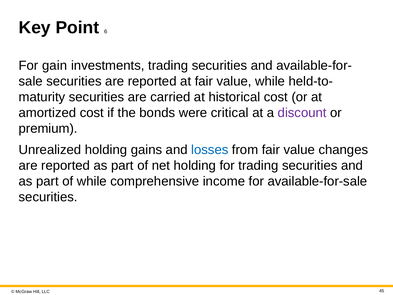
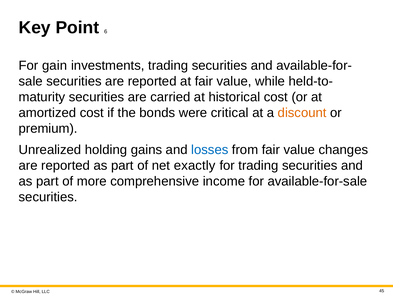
discount colour: purple -> orange (302, 113)
net holding: holding -> exactly (195, 165)
of while: while -> more (92, 181)
